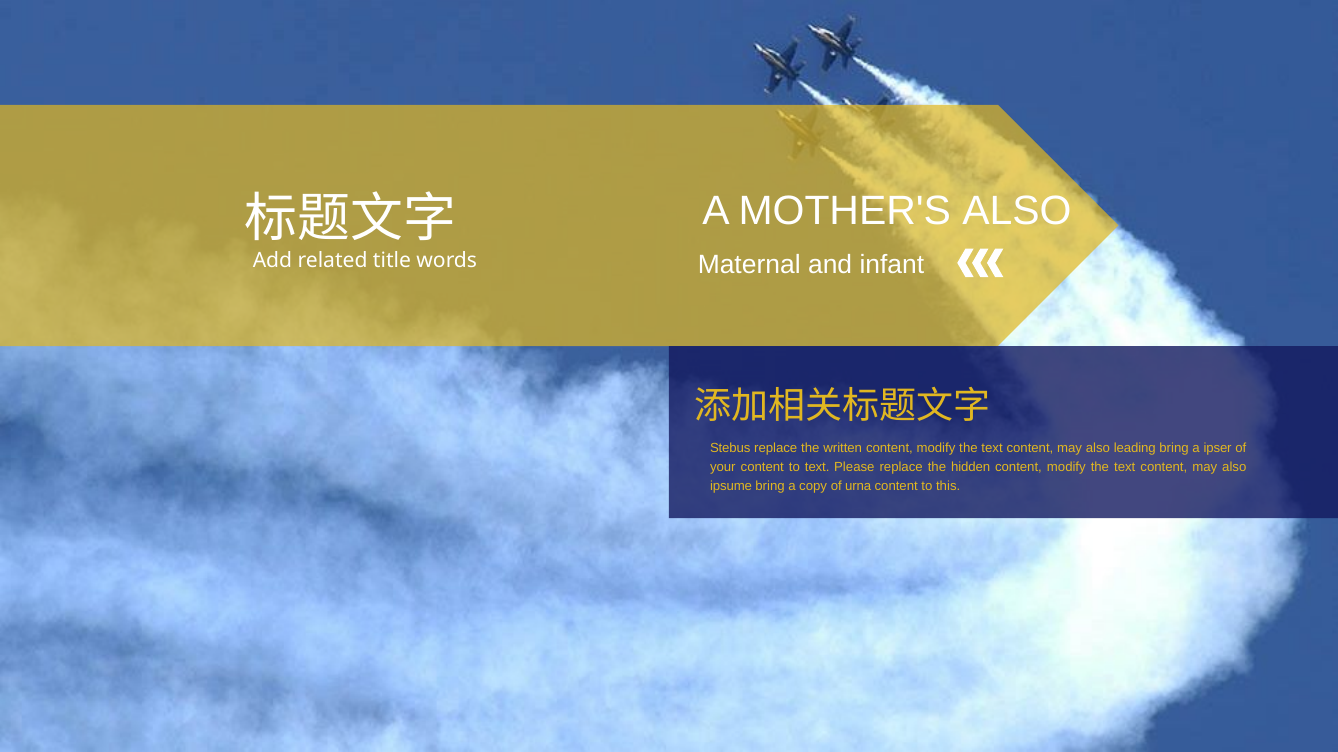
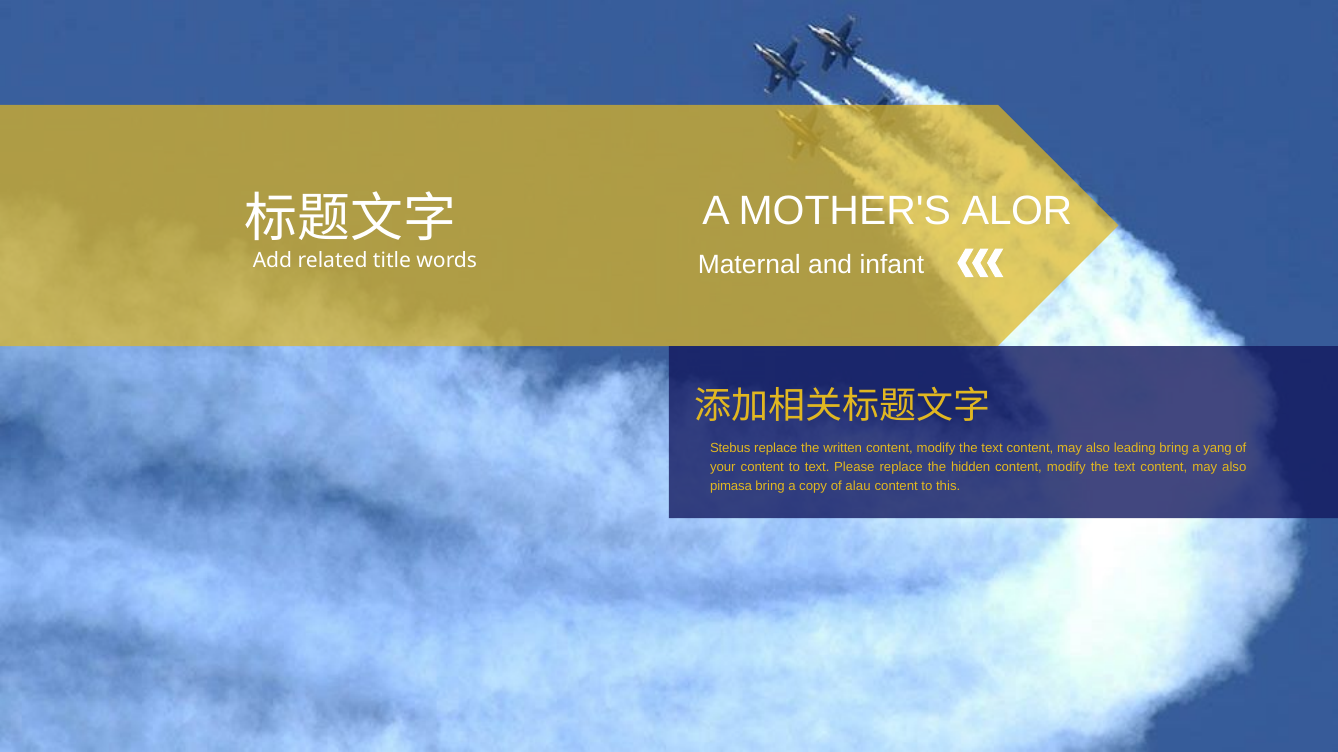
MOTHER'S ALSO: ALSO -> ALOR (1017, 212)
ipser: ipser -> yang (1218, 448)
ipsume: ipsume -> pimasa (731, 486)
urna: urna -> alau (858, 486)
